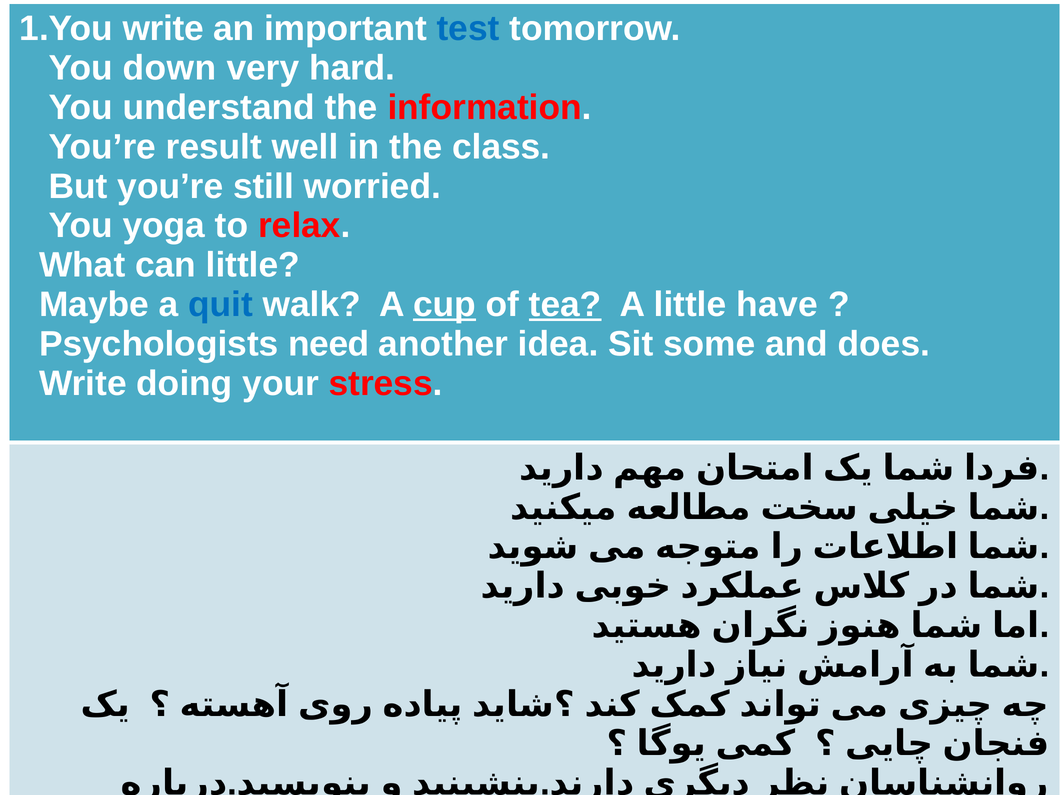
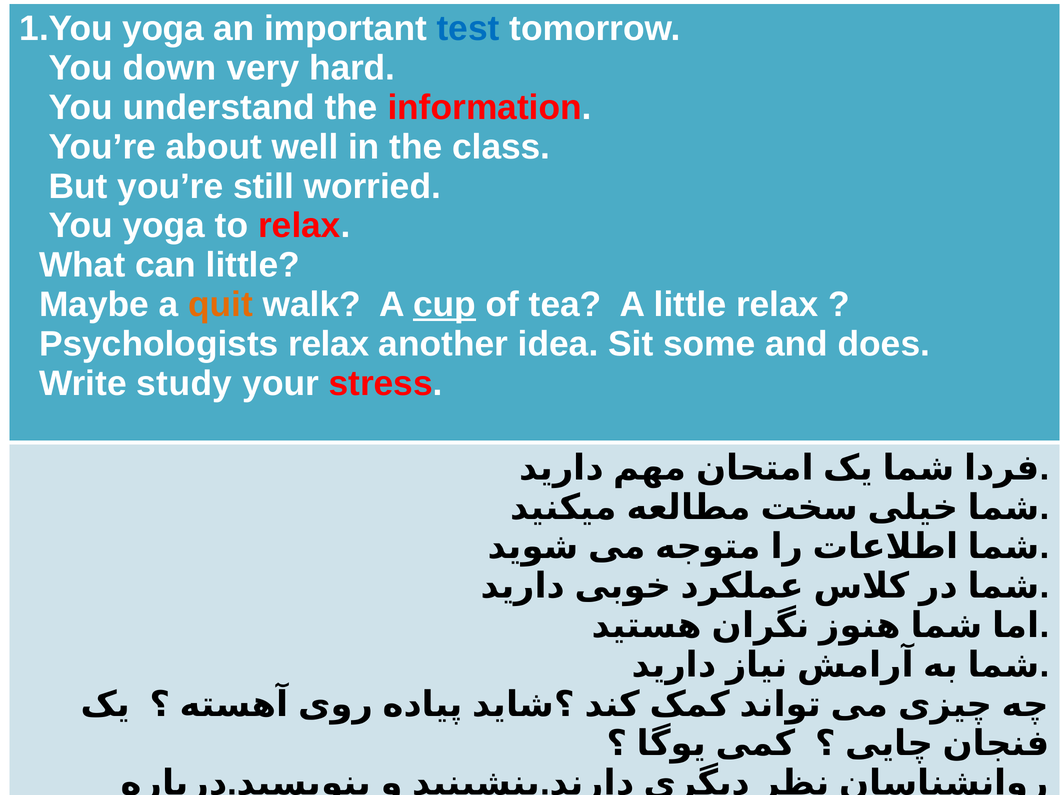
1.You write: write -> yoga (163, 29)
result: result -> about (214, 147)
quit colour: blue -> orange (220, 305)
tea underline: present -> none (565, 305)
little have: have -> relax (777, 305)
Psychologists need: need -> relax (329, 344)
doing: doing -> study (184, 383)
